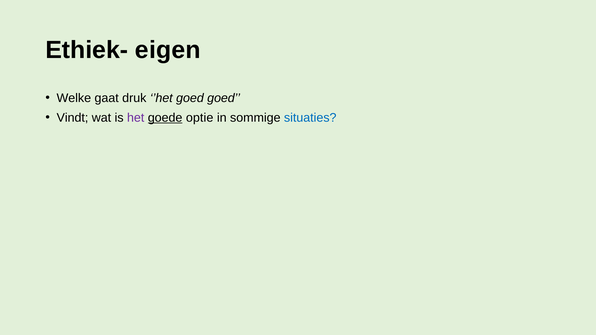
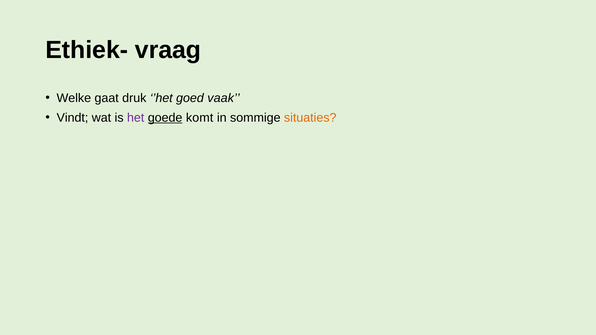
eigen: eigen -> vraag (168, 50)
goed goed: goed -> vaak (224, 98)
optie: optie -> komt (200, 118)
situaties colour: blue -> orange (310, 118)
